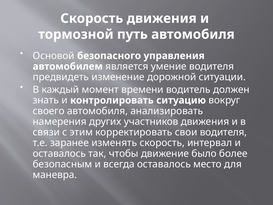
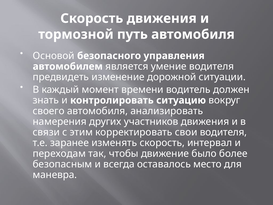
оставалось: оставалось -> переходам (59, 153)
